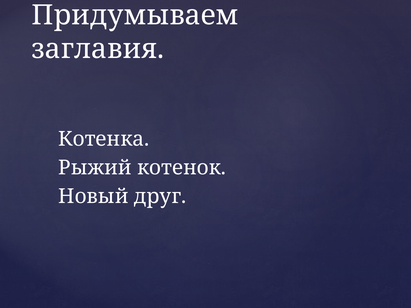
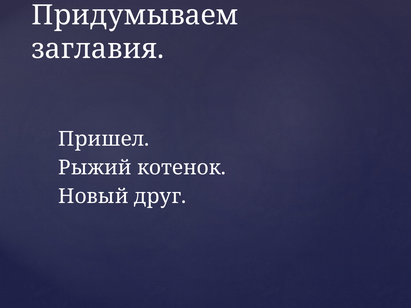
Котенка: Котенка -> Пришел (104, 139)
